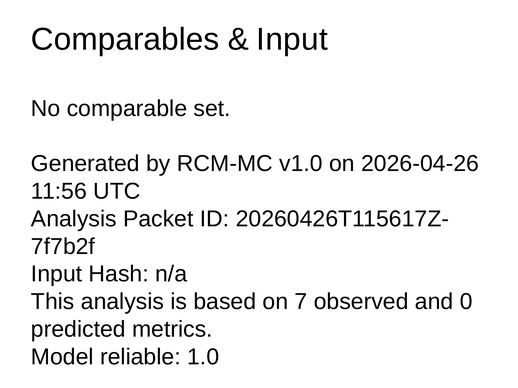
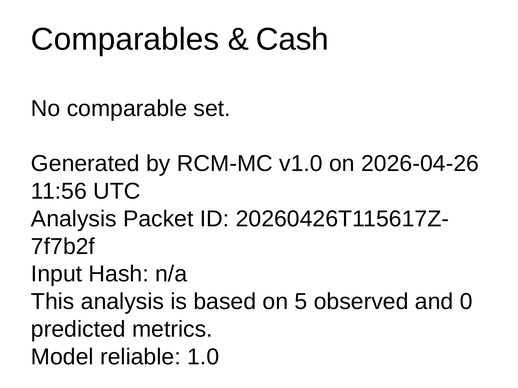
Input: Input -> Cash (292, 39)
7: 7 -> 5 (301, 302)
